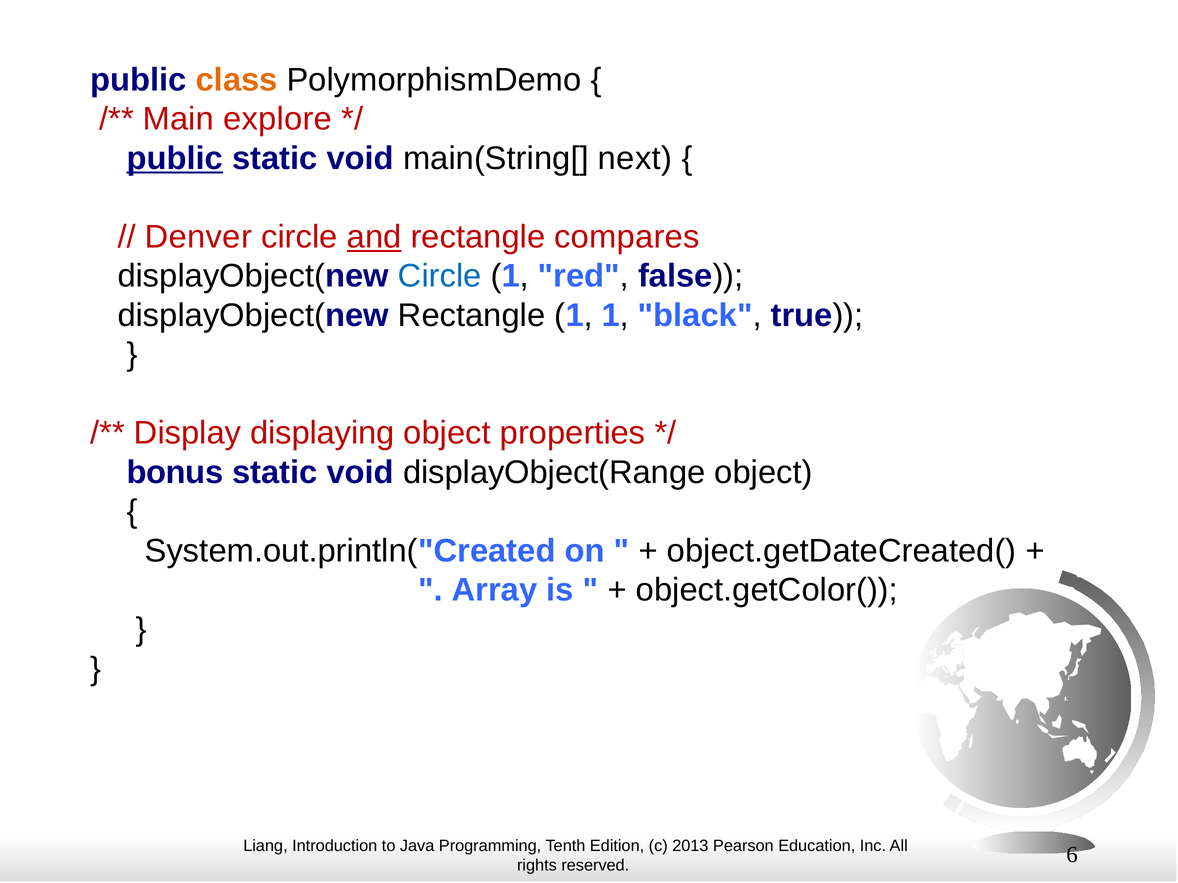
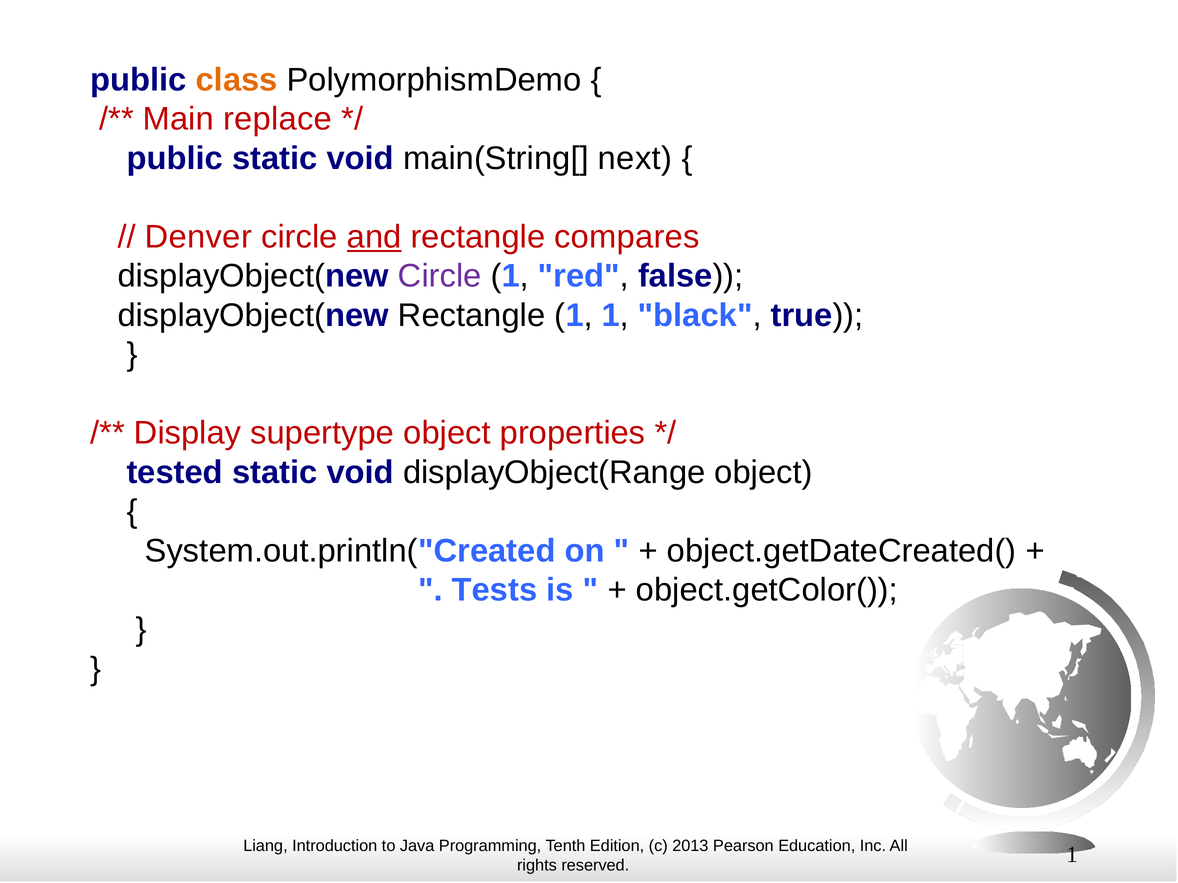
explore: explore -> replace (278, 119)
public underline: present -> none (175, 158)
Circle colour: blue -> purple (440, 276)
displaying: displaying -> supertype (322, 433)
bonus: bonus -> tested (175, 473)
Array: Array -> Tests (494, 591)
6: 6 -> 1 (1072, 855)
